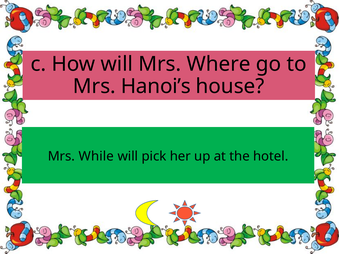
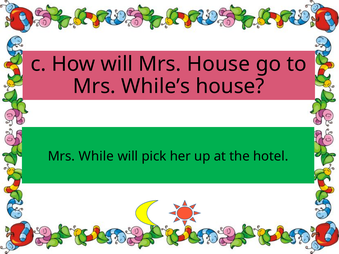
Mrs Where: Where -> House (218, 64)
Hanoi’s: Hanoi’s -> While’s (156, 86)
